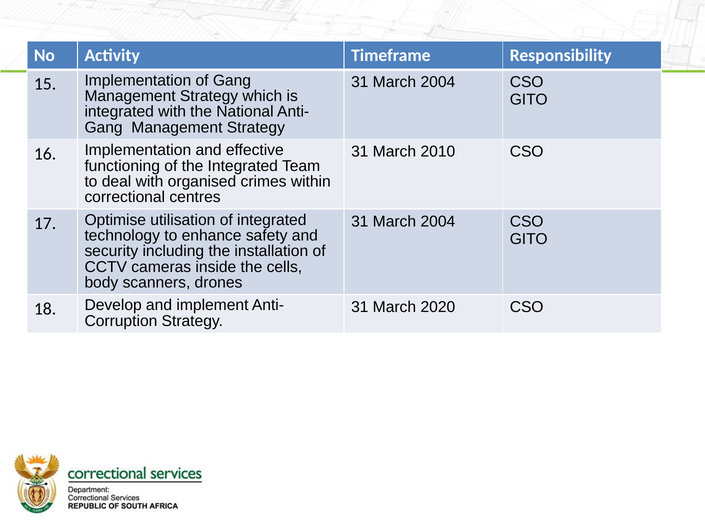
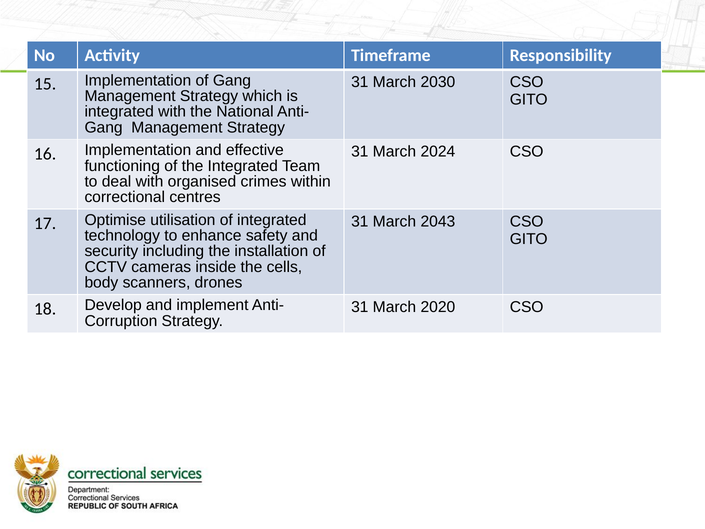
2004: 2004 -> 2030 (438, 82)
2010: 2010 -> 2024 (438, 152)
2004: 2004 -> 2043 (438, 221)
